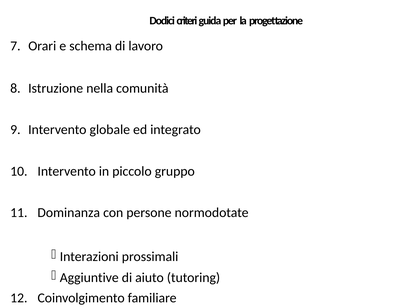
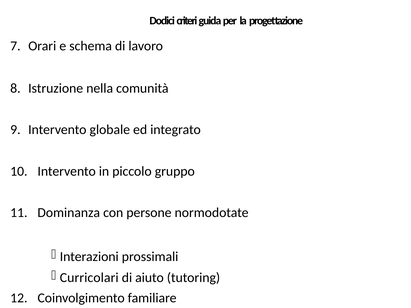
Aggiuntive: Aggiuntive -> Curricolari (89, 278)
